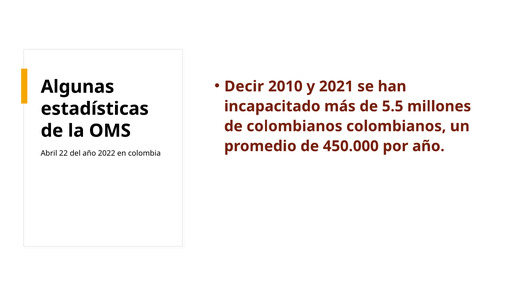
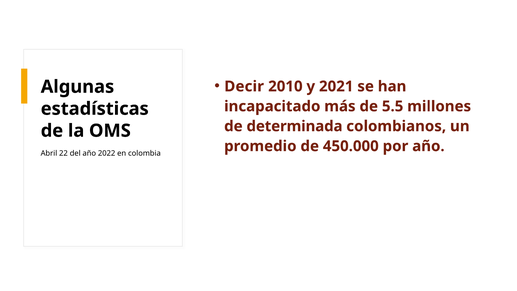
de colombianos: colombianos -> determinada (295, 126)
